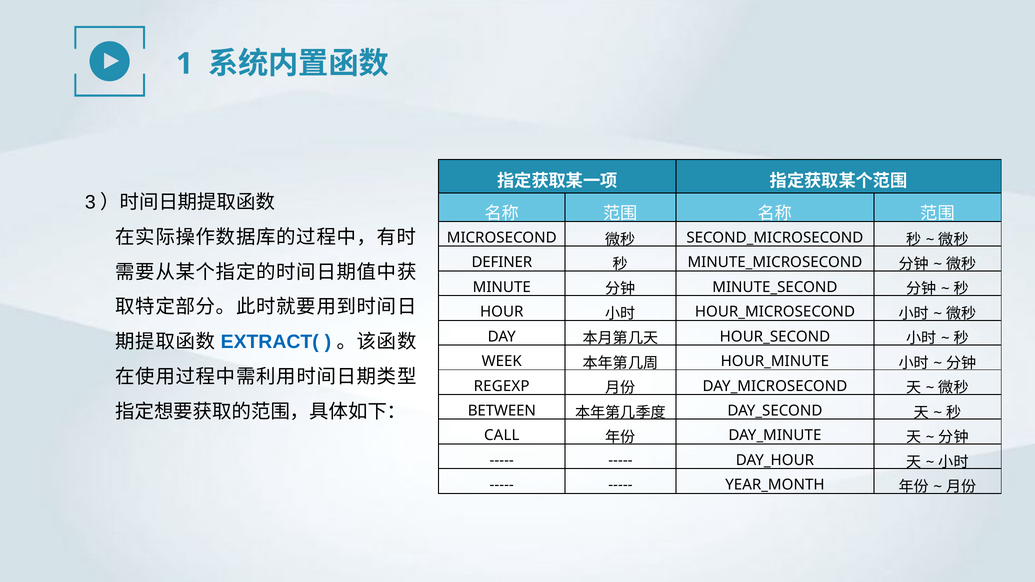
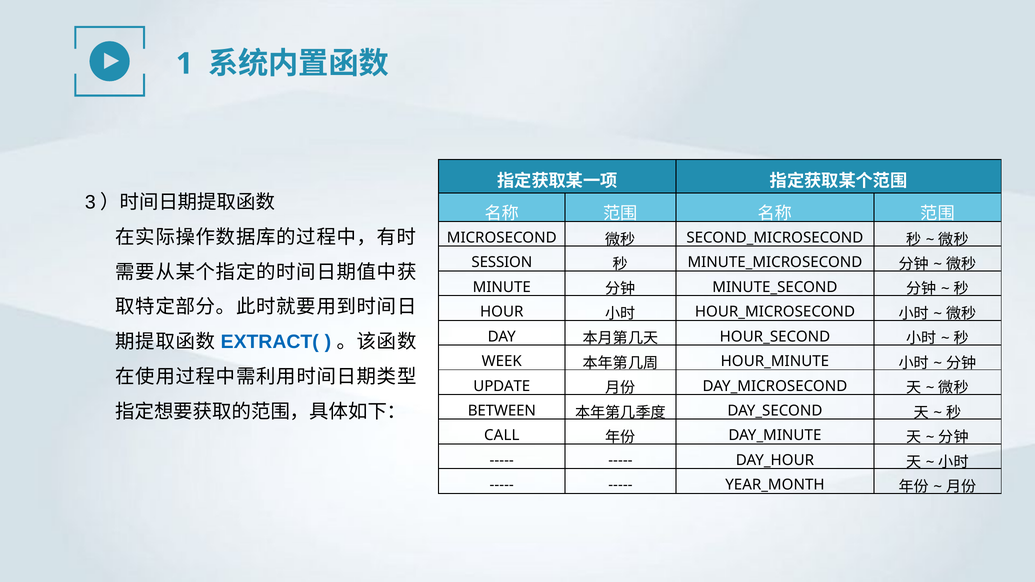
DEFINER: DEFINER -> SESSION (502, 263)
REGEXP: REGEXP -> UPDATE (502, 386)
